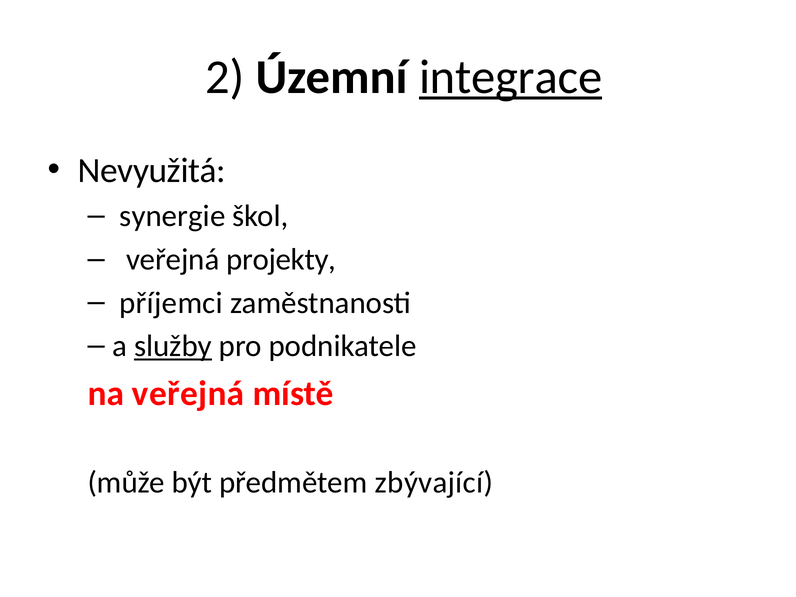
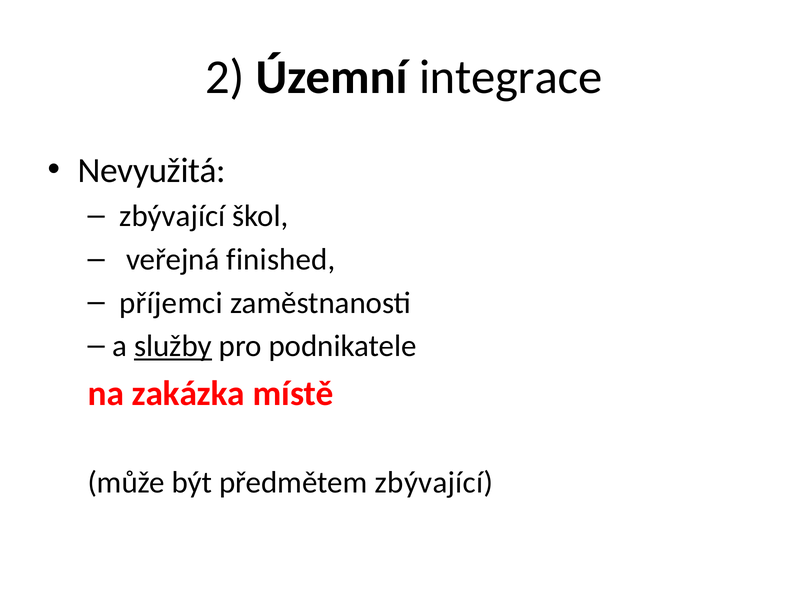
integrace underline: present -> none (511, 77)
synergie: synergie -> zbývající (172, 216)
projekty: projekty -> finished (281, 259)
na veřejná: veřejná -> zakázka (188, 393)
